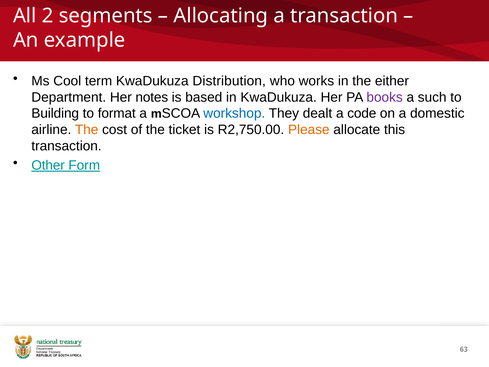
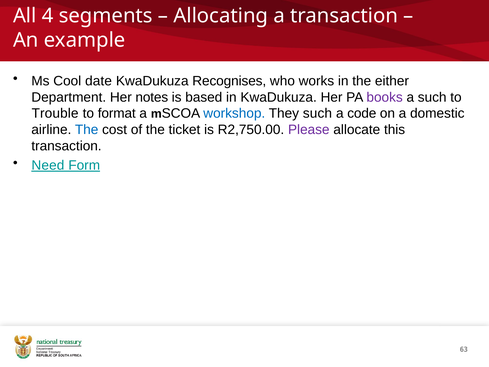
2: 2 -> 4 (48, 16)
term: term -> date (99, 81)
Distribution: Distribution -> Recognises (229, 81)
Building: Building -> Trouble (55, 113)
They dealt: dealt -> such (317, 113)
The colour: orange -> blue (87, 130)
Please colour: orange -> purple (309, 130)
Other: Other -> Need (48, 165)
